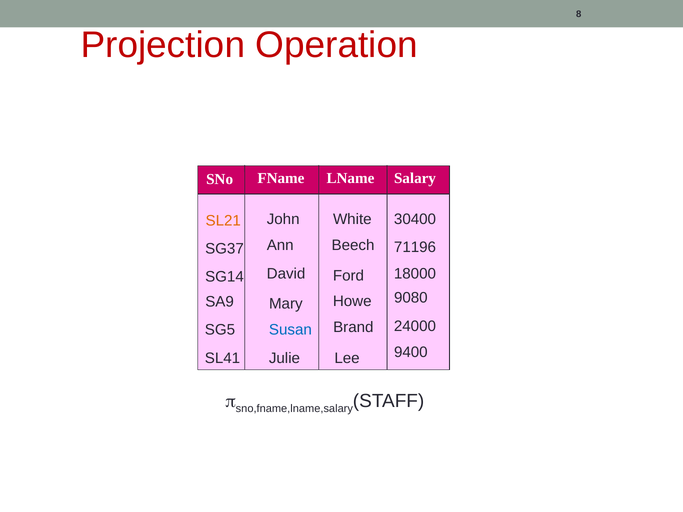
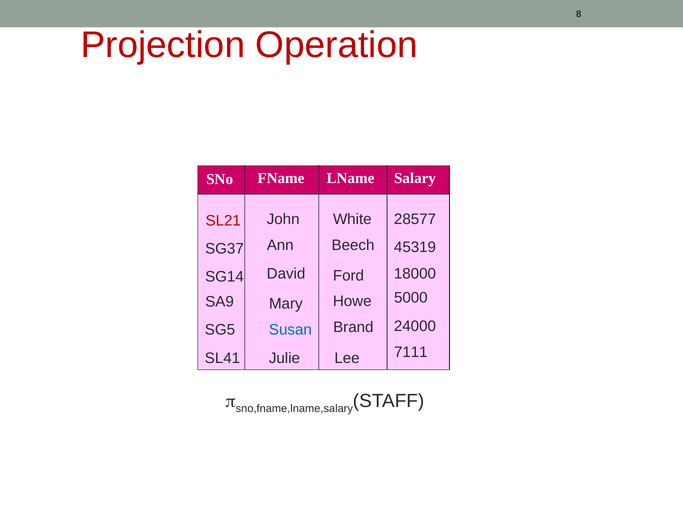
30400: 30400 -> 28577 (415, 219)
SL21 colour: orange -> red (223, 221)
71196: 71196 -> 45319 (415, 248)
9080: 9080 -> 5000 (411, 298)
9400: 9400 -> 7111 (411, 353)
